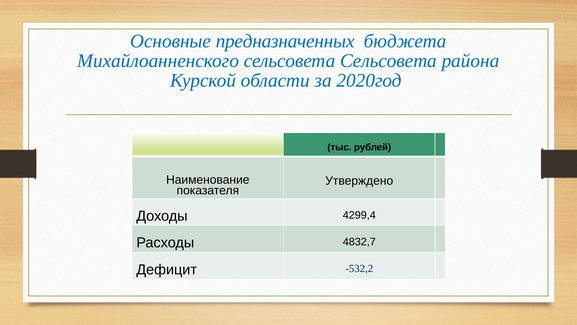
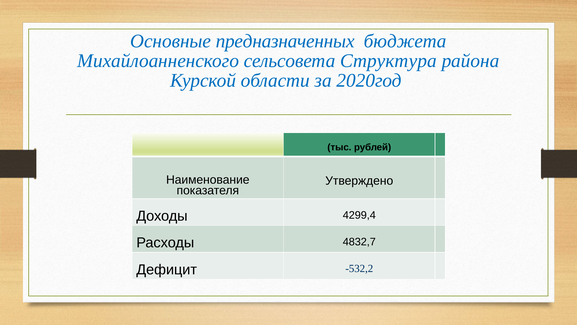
сельсовета Сельсовета: Сельсовета -> Структура (388, 61)
